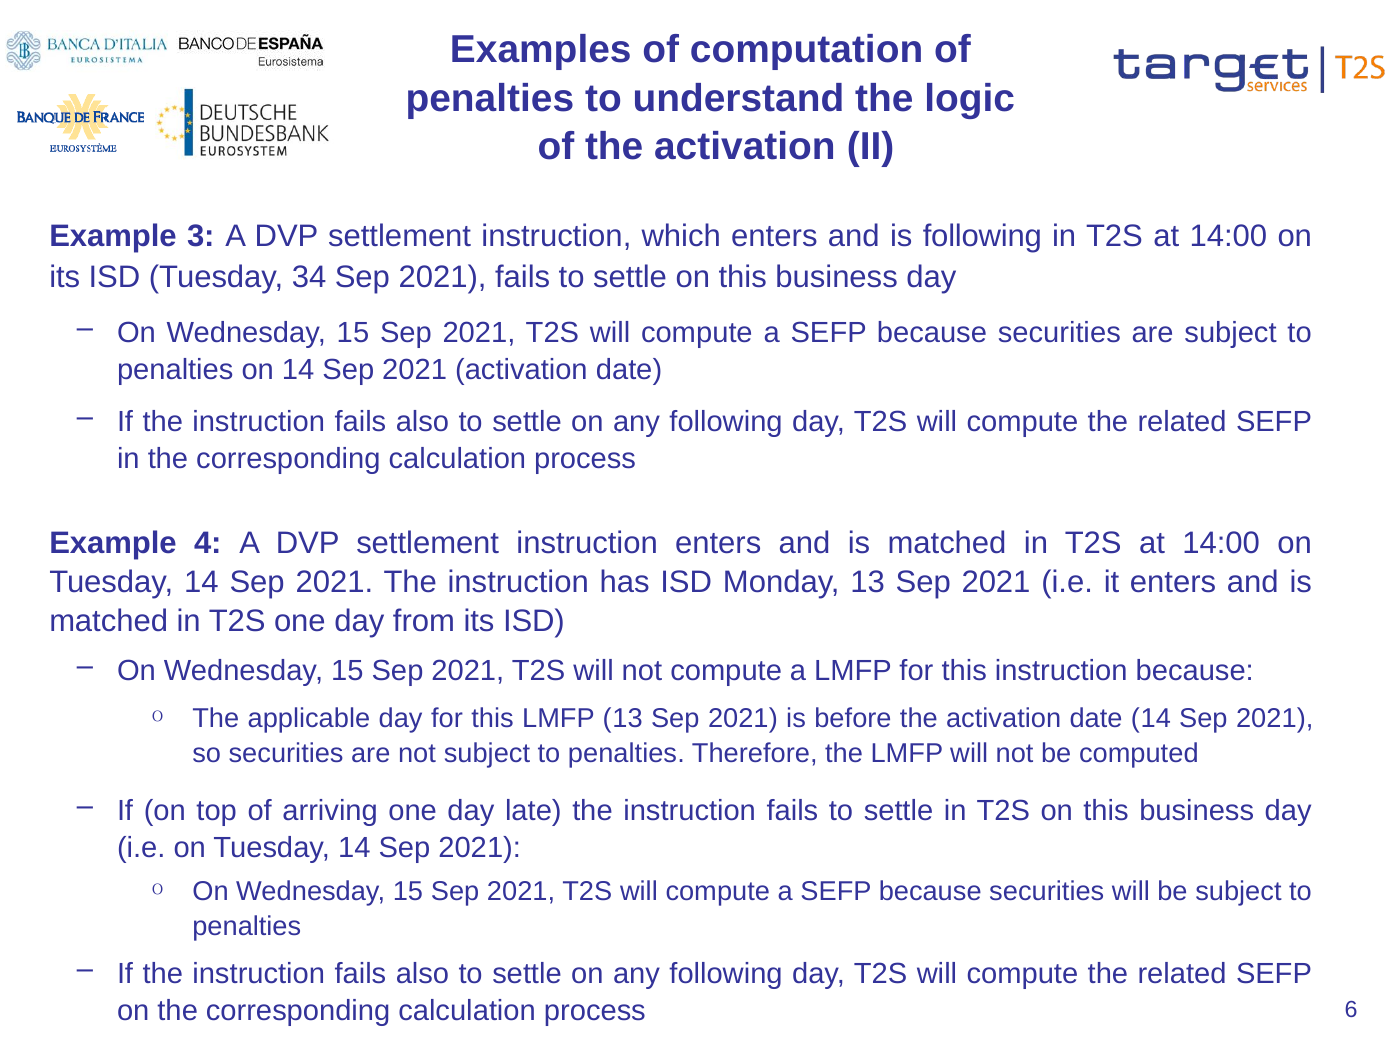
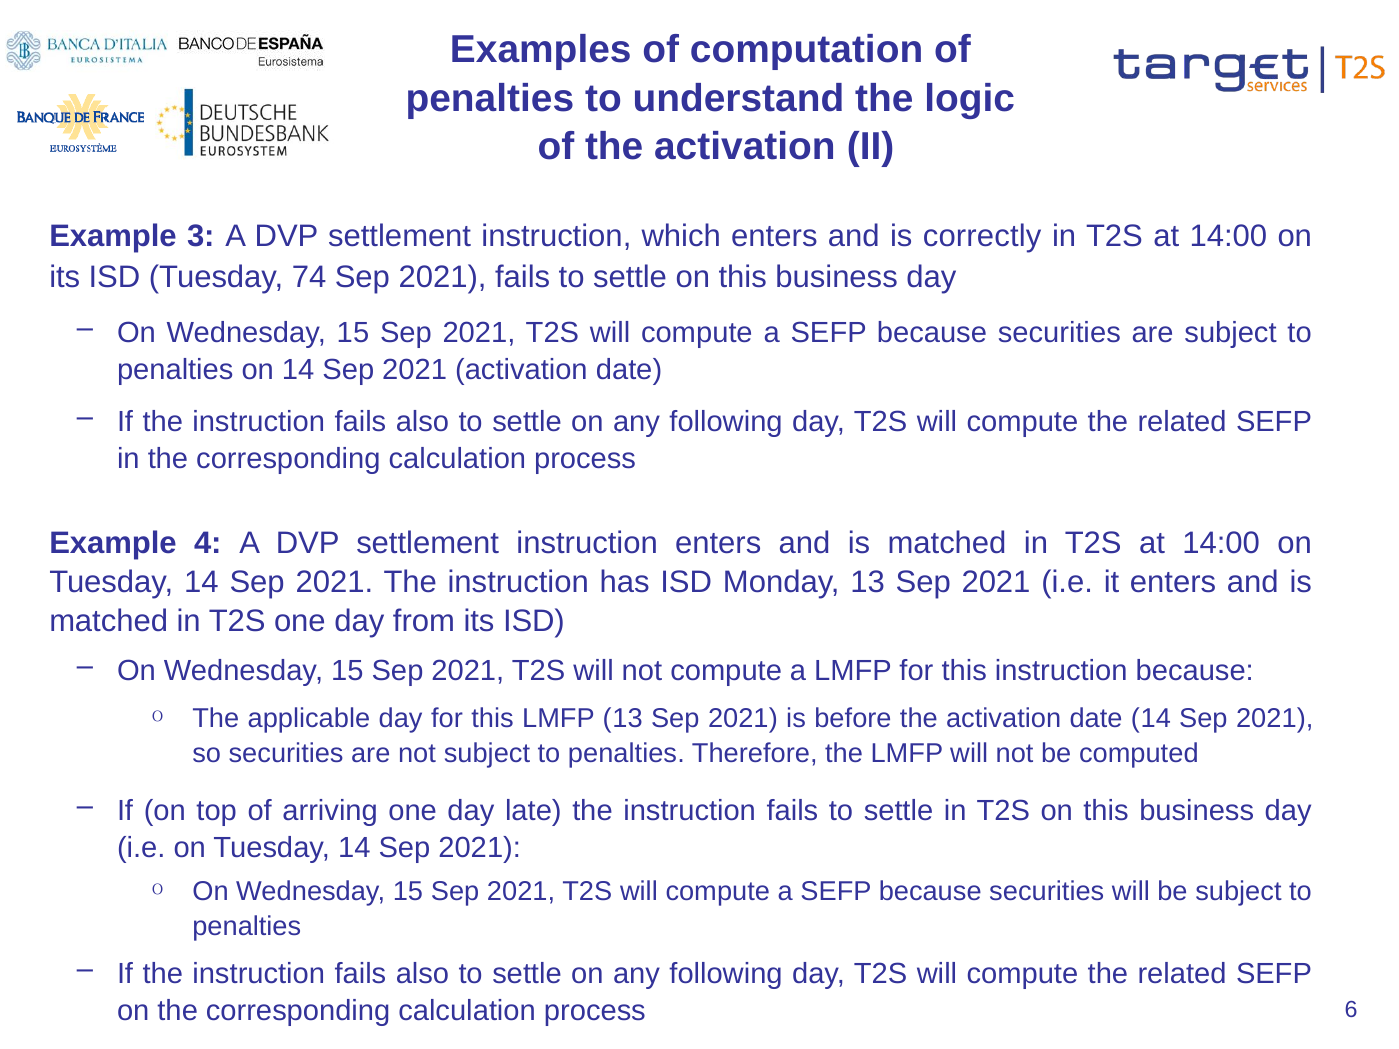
is following: following -> correctly (982, 236)
34: 34 -> 74 (309, 277)
